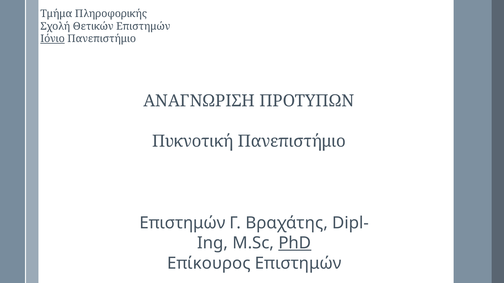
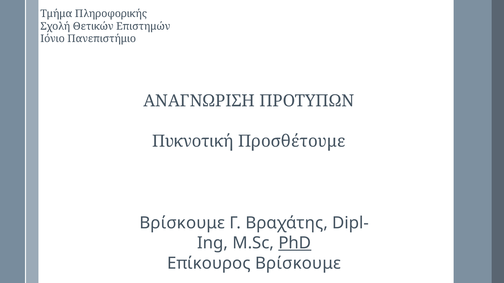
Ιόνιο underline: present -> none (53, 39)
Πυκνοτική Πανεπιστήμιο: Πανεπιστήμιο -> Προσθέτουμε (292, 142)
Επιστημών: Επιστημών -> Βρίσκουμε (182, 223)
Επίκουρος Επιστημών: Επιστημών -> Βρίσκουμε (298, 264)
